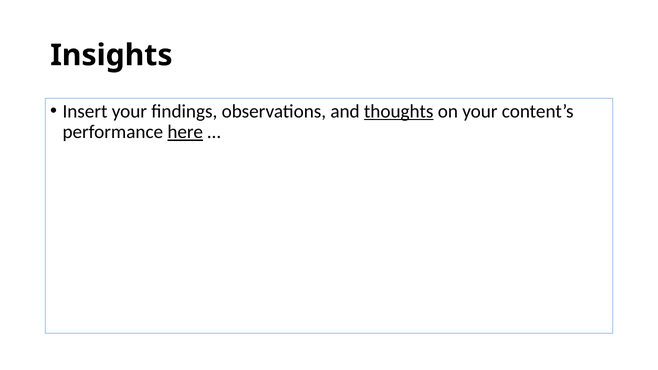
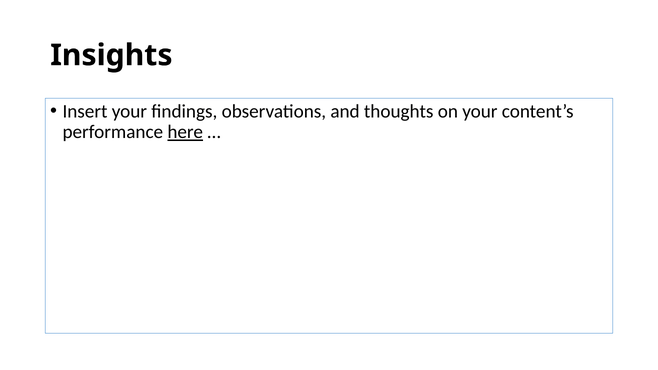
thoughts underline: present -> none (399, 111)
